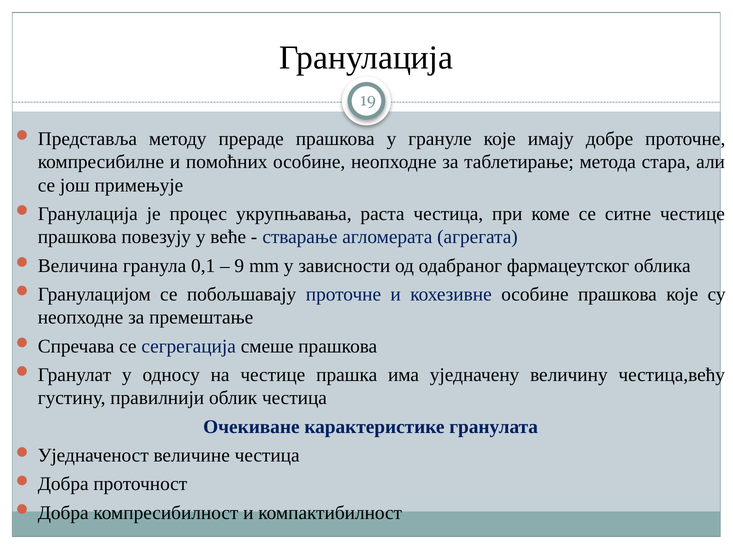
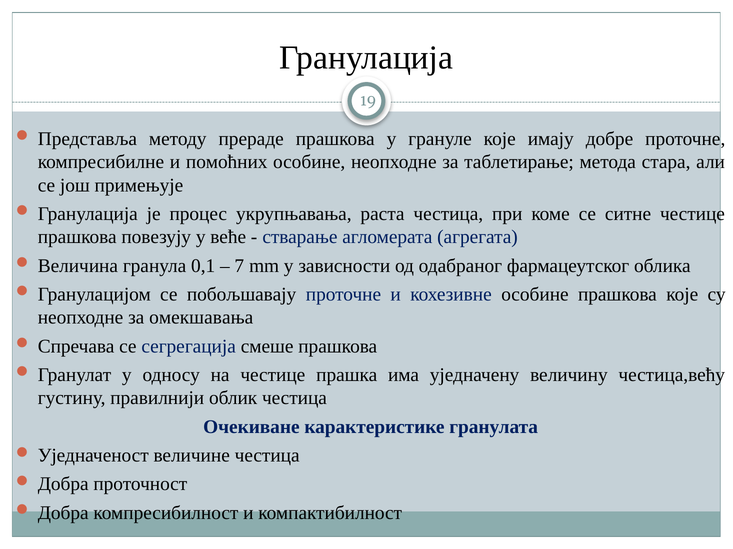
9: 9 -> 7 (239, 266)
премештање: премештање -> омекшавања (201, 318)
